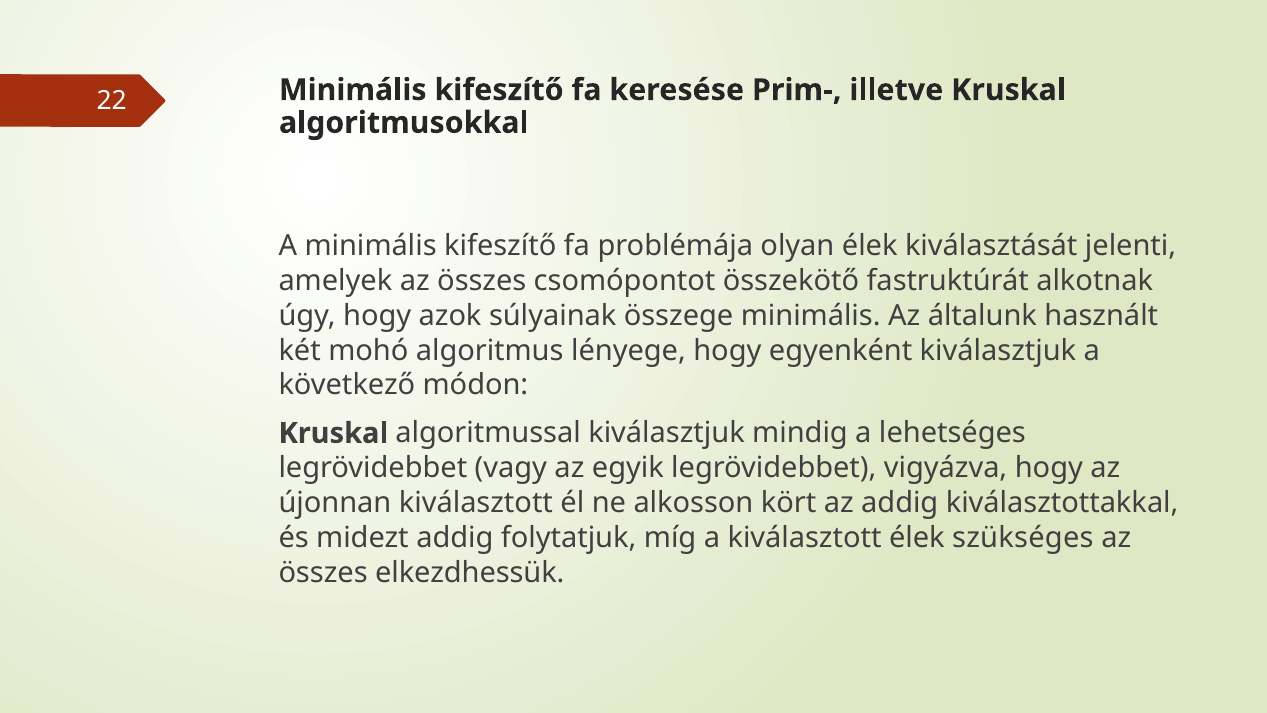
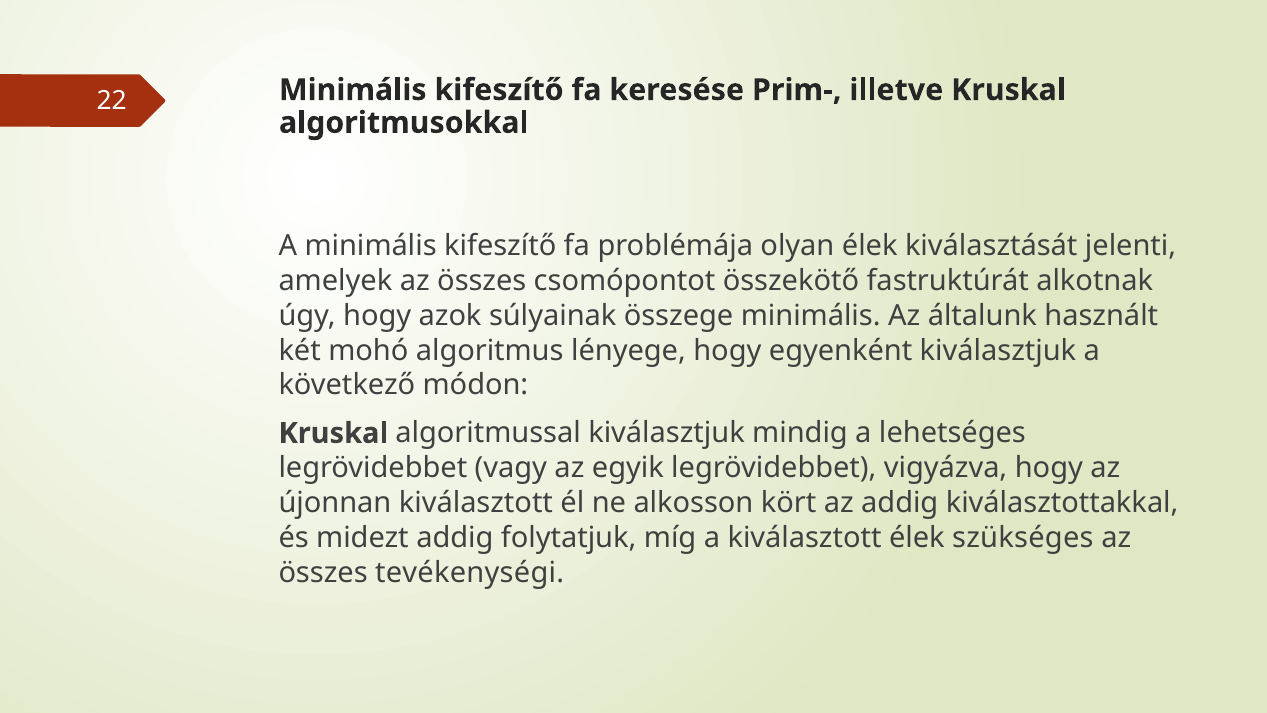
elkezdhessük: elkezdhessük -> tevékenységi (470, 572)
